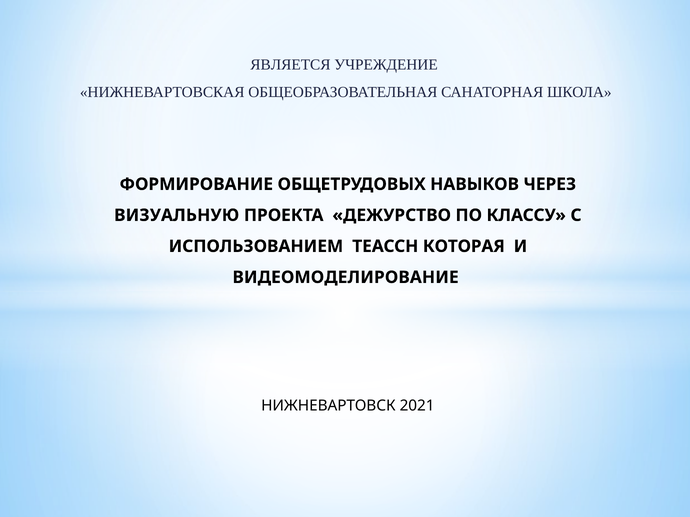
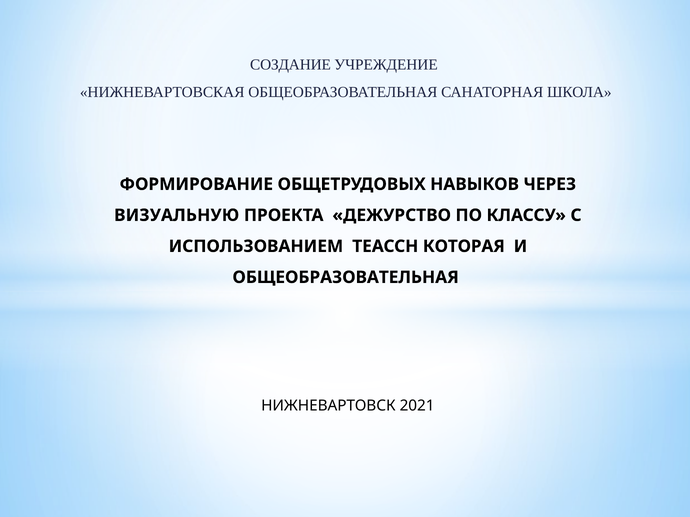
ЯВЛЯЕТСЯ: ЯВЛЯЕТСЯ -> СОЗДАНИЕ (291, 65)
ВИДЕОМОДЕЛИРОВАНИЕ: ВИДЕОМОДЕЛИРОВАНИЕ -> ОБЩЕОБРАЗОВАТЕЛЬНАЯ (346, 278)
